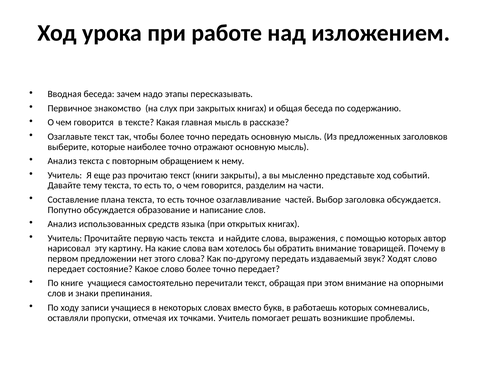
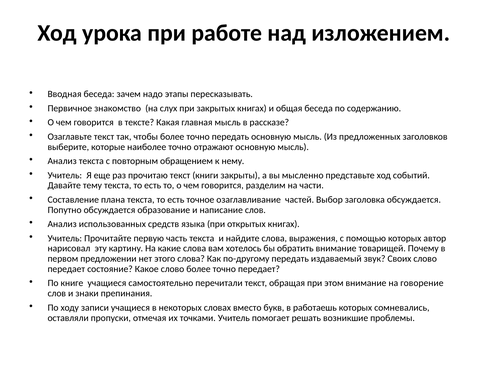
Ходят: Ходят -> Своих (399, 259)
опорными: опорными -> говорение (422, 283)
